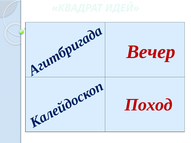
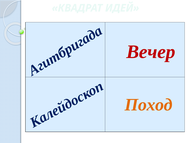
Поход colour: red -> orange (149, 105)
